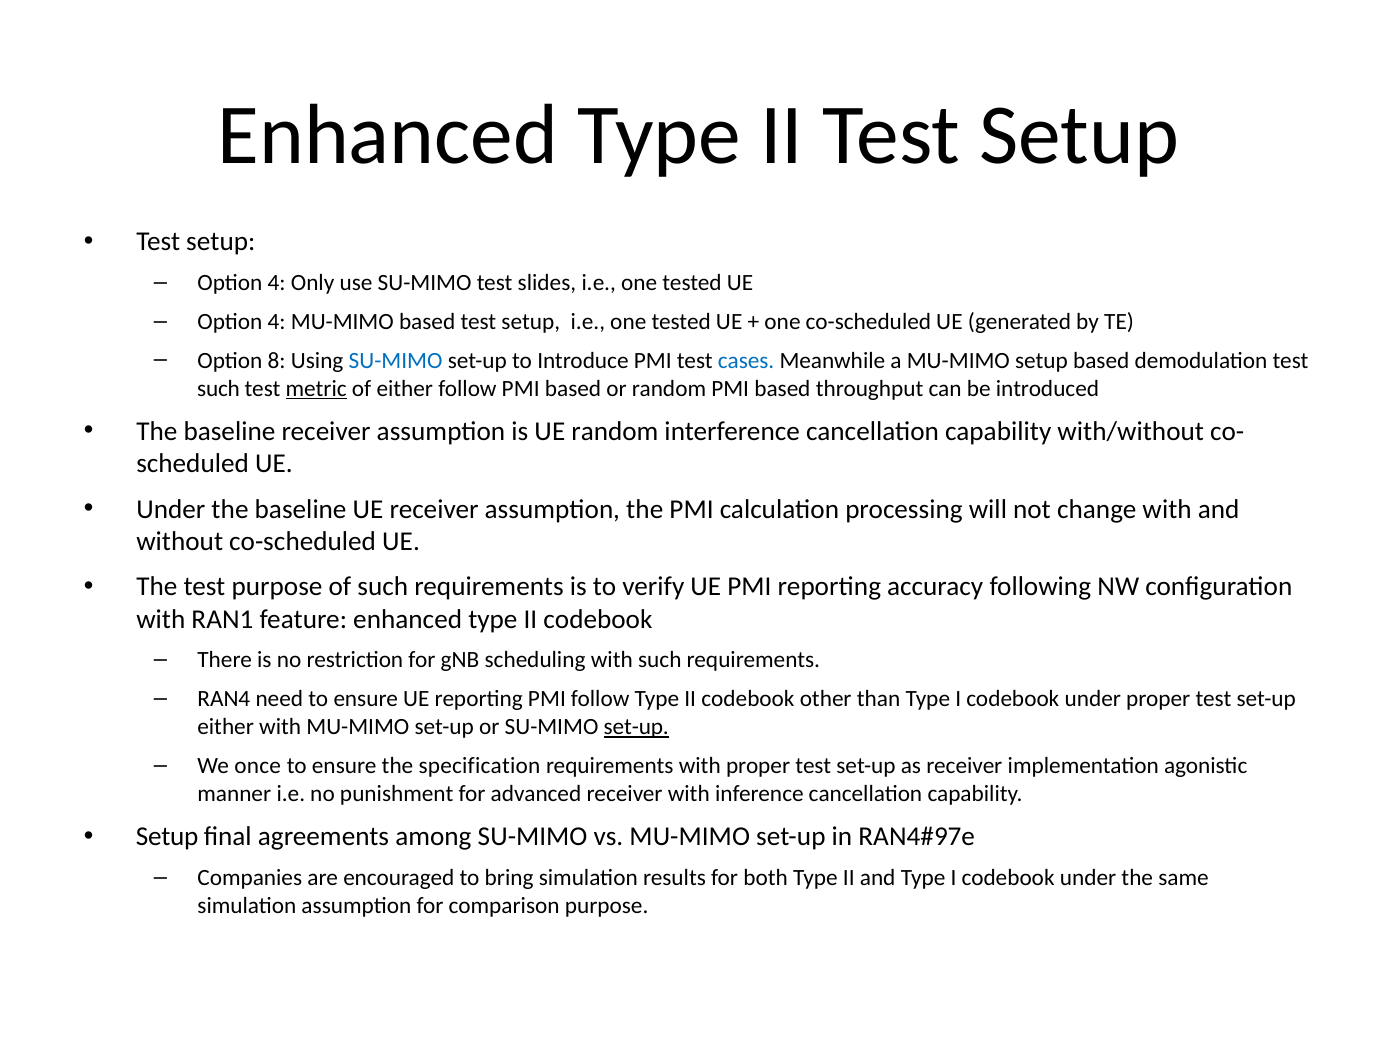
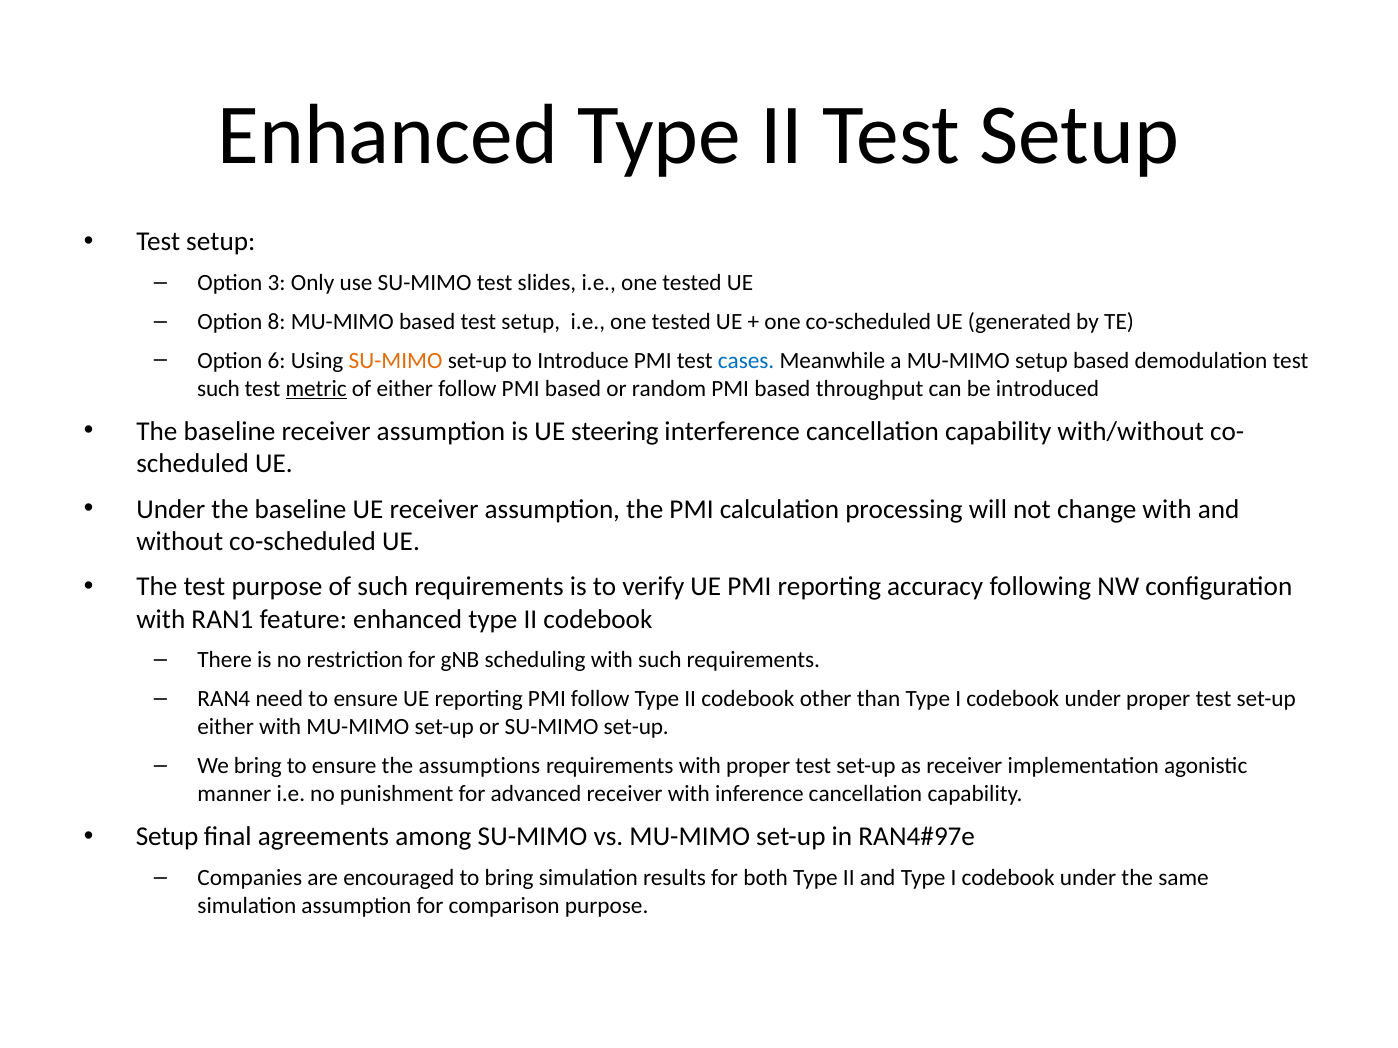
4: 4 -> 3 (277, 283)
4: 4 -> 8 (277, 322)
8: 8 -> 6 (277, 361)
SU-MIMO colour: blue -> orange (396, 361)
UE random: random -> steering (615, 432)
set-up underline: present -> none (636, 727)
We once: once -> bring (258, 766)
specification: specification -> assumptions (479, 766)
